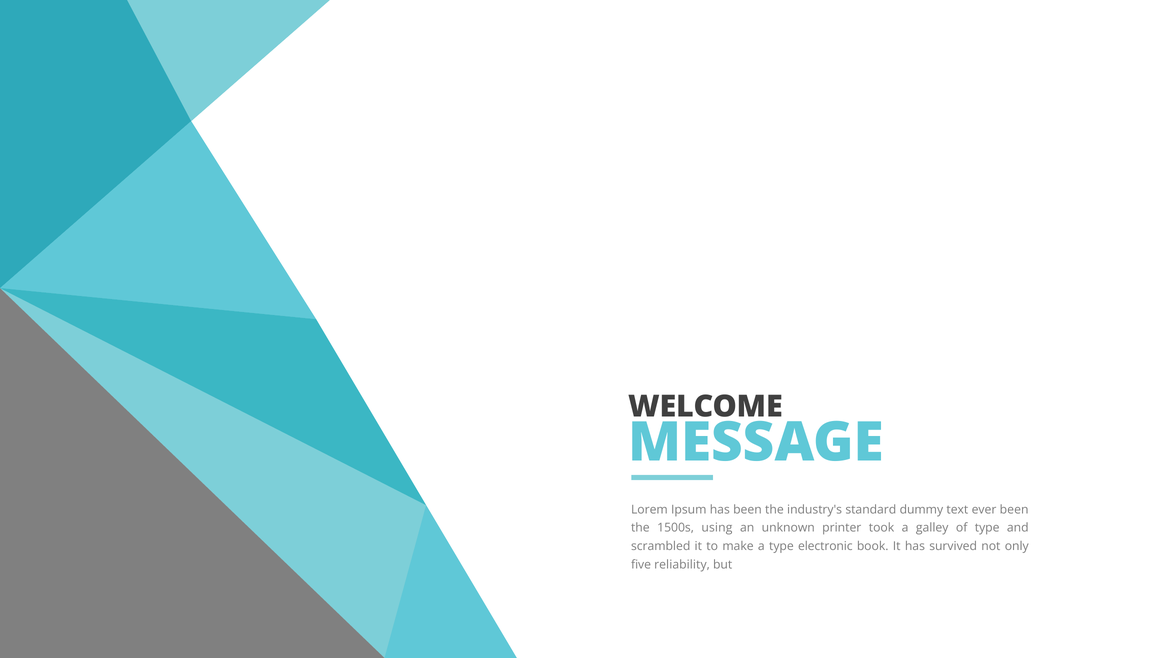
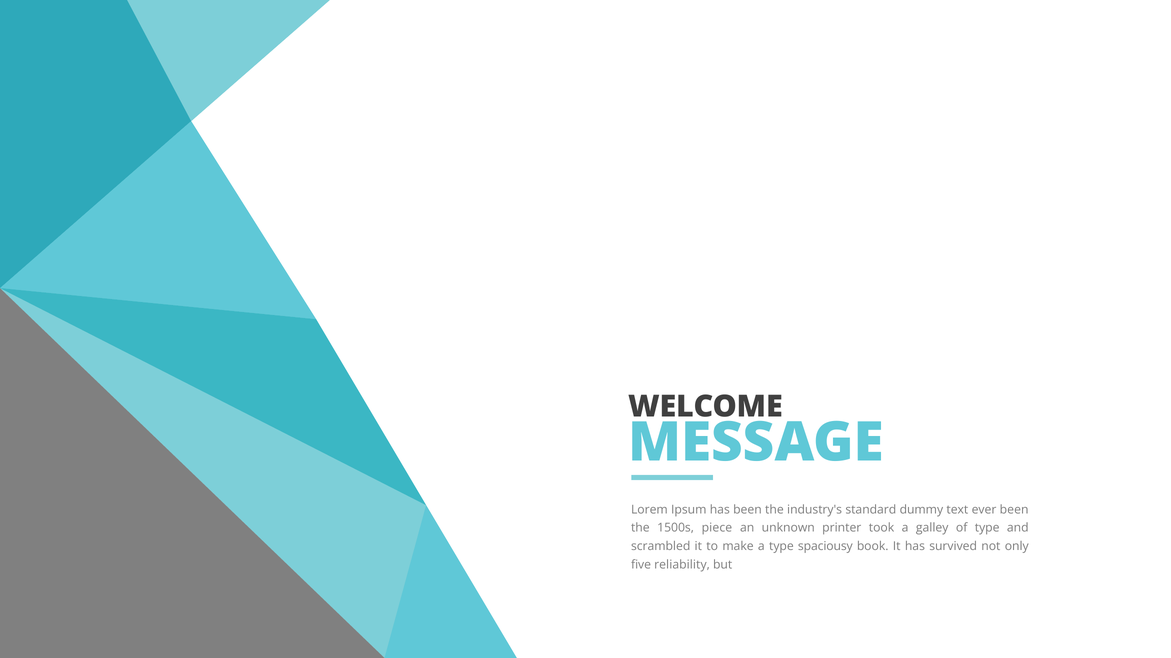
using: using -> piece (717, 528)
electronic: electronic -> spaciousy (825, 547)
